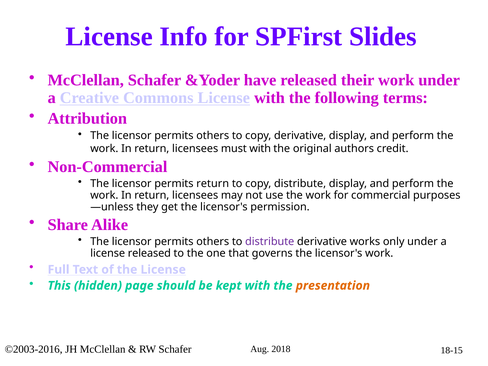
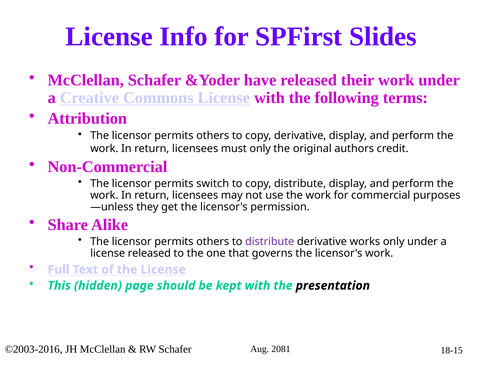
must with: with -> only (260, 149)
permits return: return -> switch (213, 184)
presentation colour: orange -> black (333, 286)
2018: 2018 -> 2081 (281, 349)
